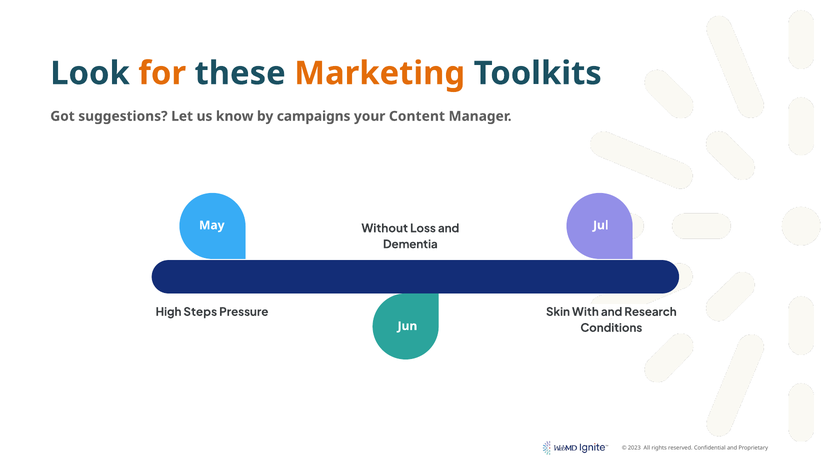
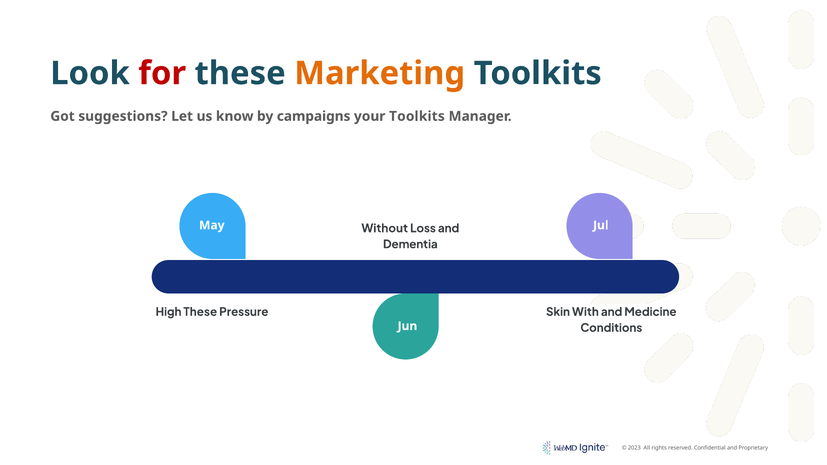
for colour: orange -> red (162, 73)
your Content: Content -> Toolkits (417, 116)
High Steps: Steps -> These (200, 312)
Research: Research -> Medicine (650, 312)
